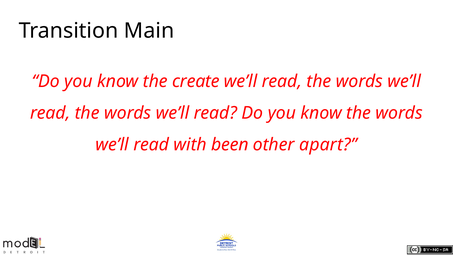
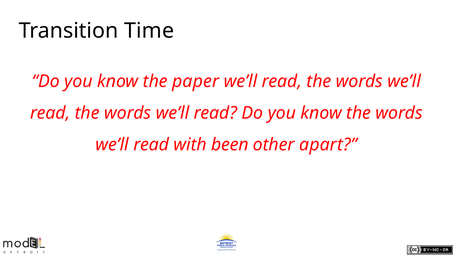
Main: Main -> Time (149, 31)
create: create -> paper (196, 81)
